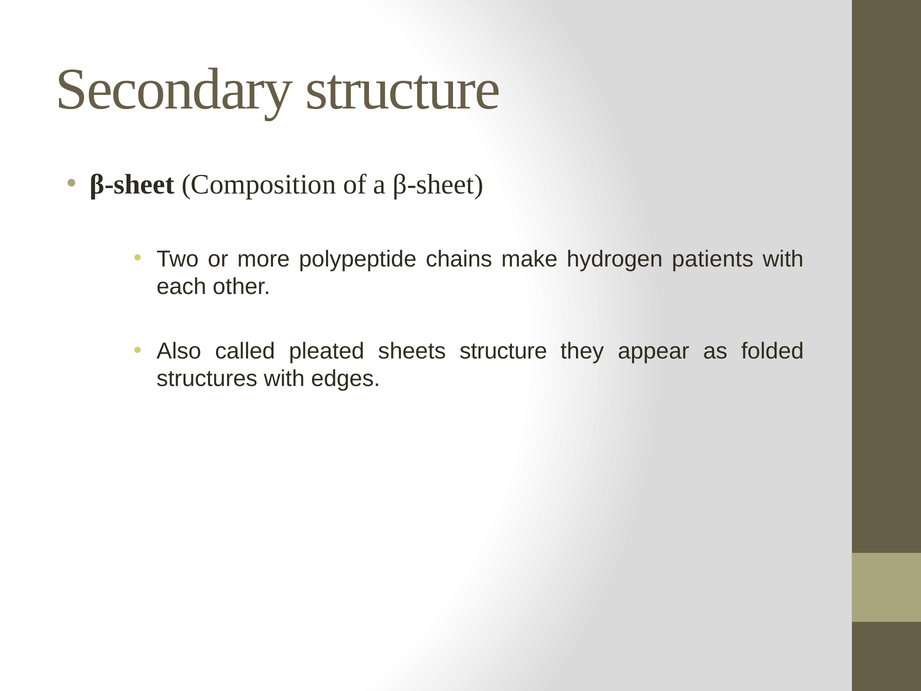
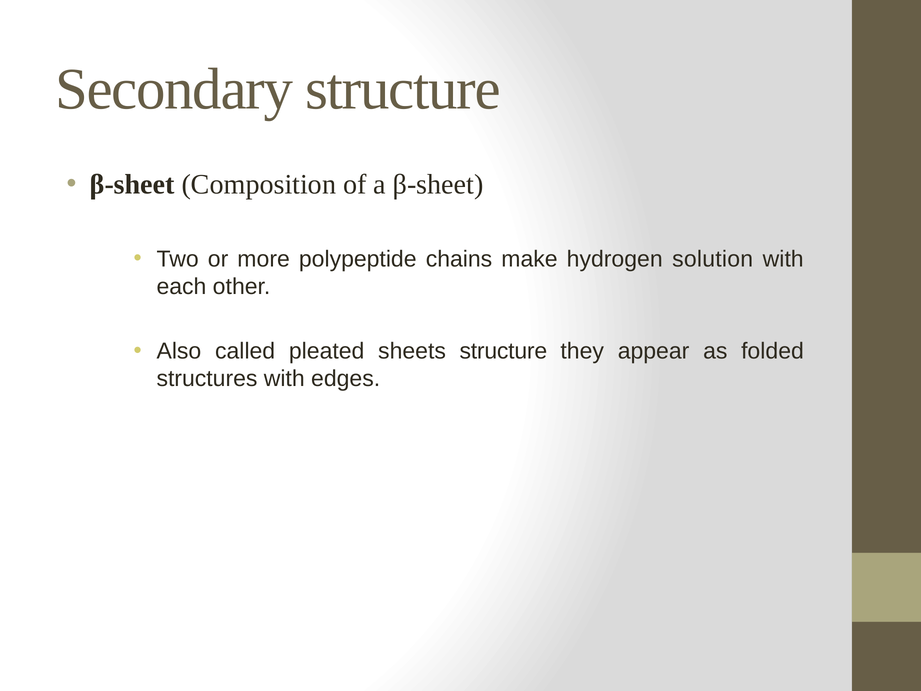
patients: patients -> solution (713, 259)
